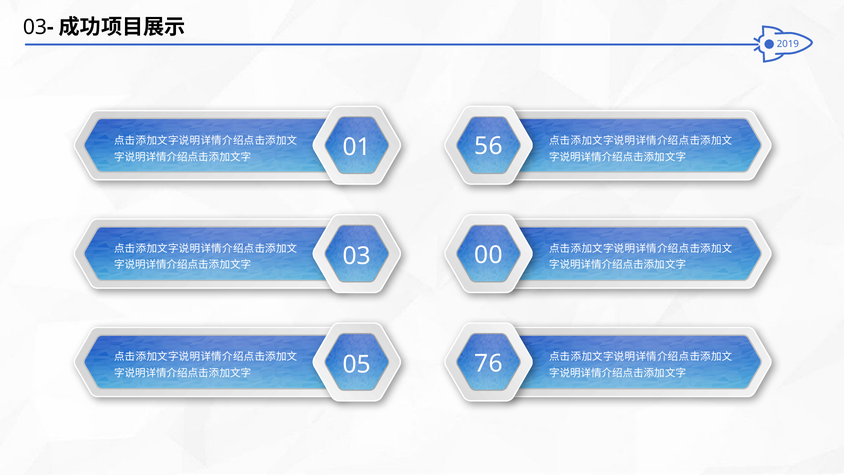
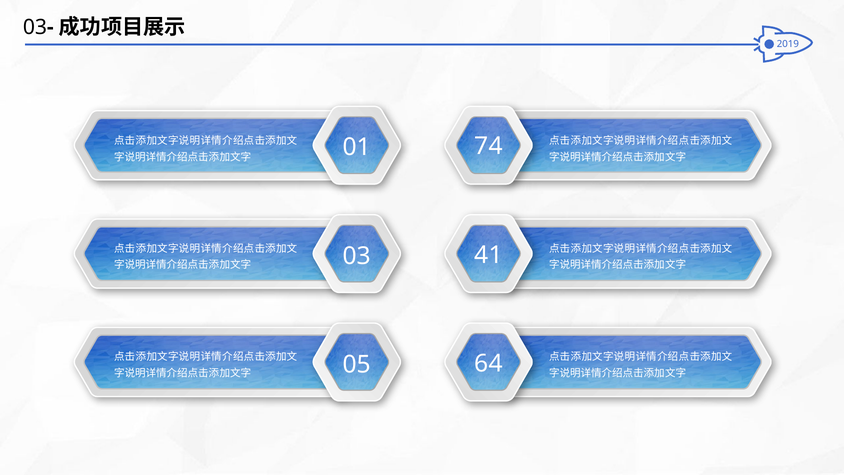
56: 56 -> 74 (489, 146)
00: 00 -> 41 (489, 255)
76: 76 -> 64 (489, 363)
